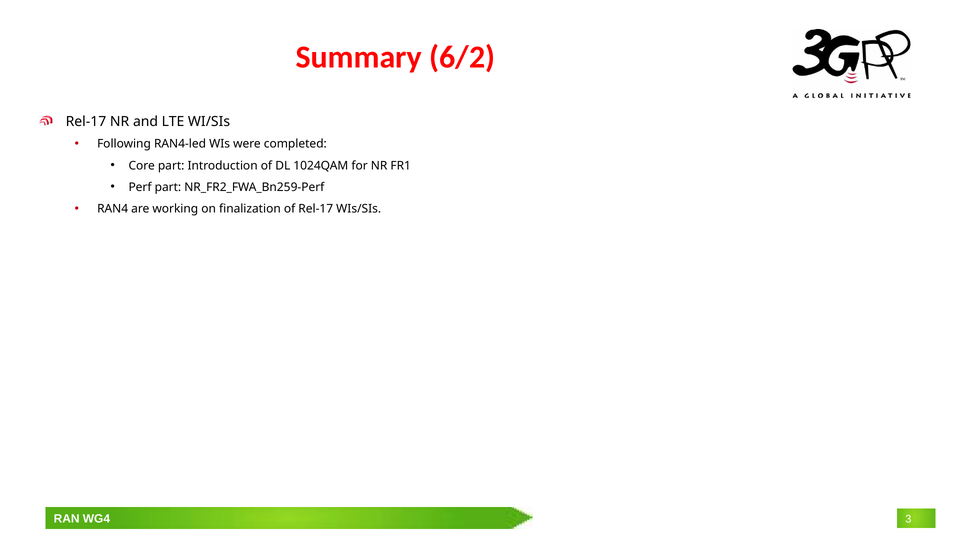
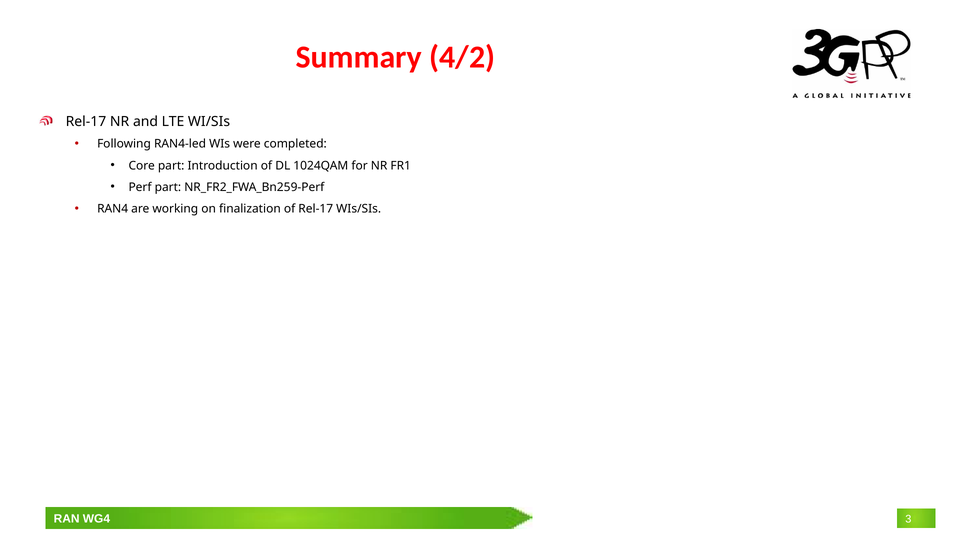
6/2: 6/2 -> 4/2 (462, 57)
